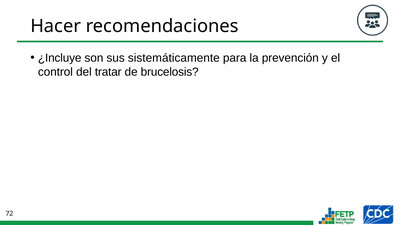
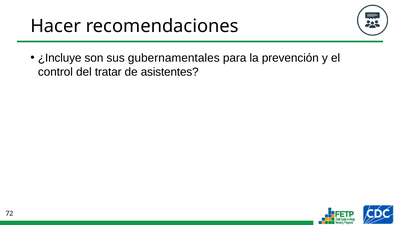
sistemáticamente: sistemáticamente -> gubernamentales (174, 58)
brucelosis: brucelosis -> asistentes (170, 72)
